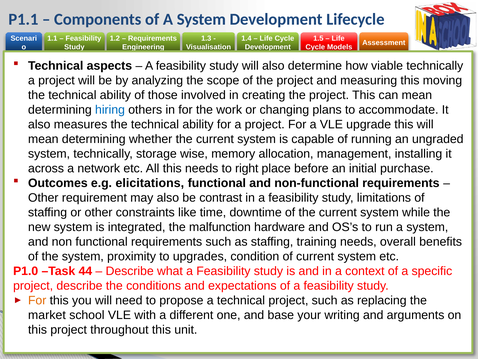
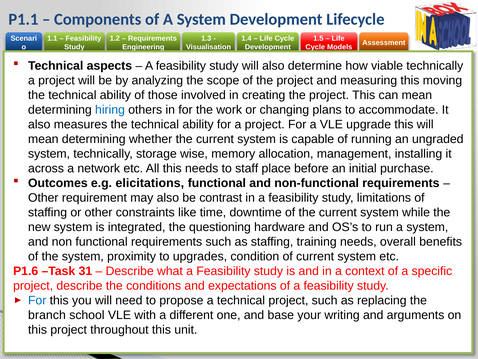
right: right -> staff (247, 168)
malfunction: malfunction -> questioning (220, 227)
P1.0: P1.0 -> P1.6 (26, 271)
44: 44 -> 31 (85, 271)
For colour: orange -> blue (37, 300)
market: market -> branch (47, 315)
